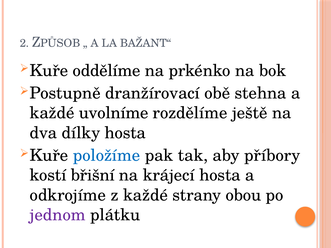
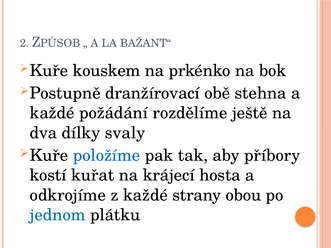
oddělíme: oddělíme -> kouskem (107, 71)
uvolníme: uvolníme -> požádání (114, 113)
dílky hosta: hosta -> svaly (125, 133)
břišní: břišní -> kuřat (93, 175)
jednom colour: purple -> blue (58, 215)
